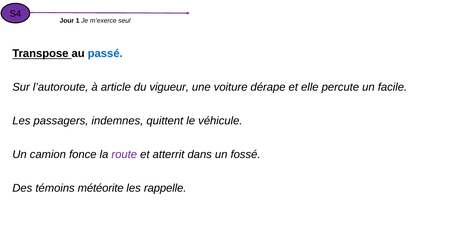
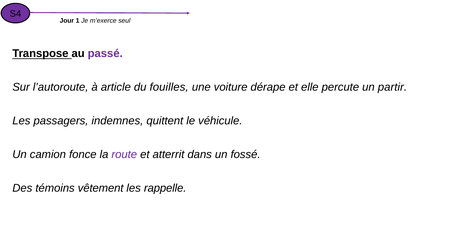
passé colour: blue -> purple (105, 54)
vigueur: vigueur -> fouilles (169, 87)
facile: facile -> partir (392, 87)
météorite: météorite -> vêtement (101, 188)
